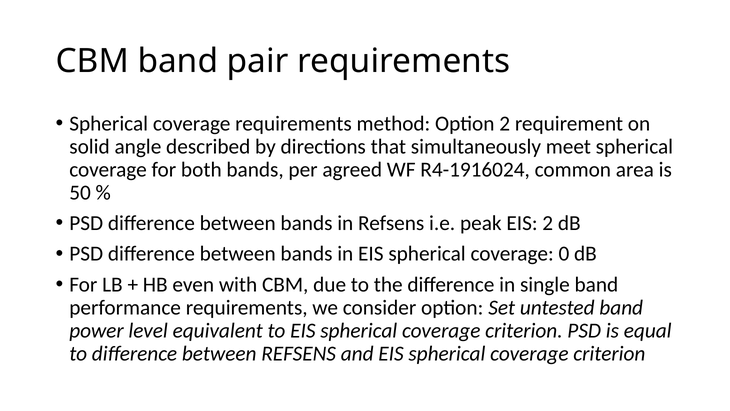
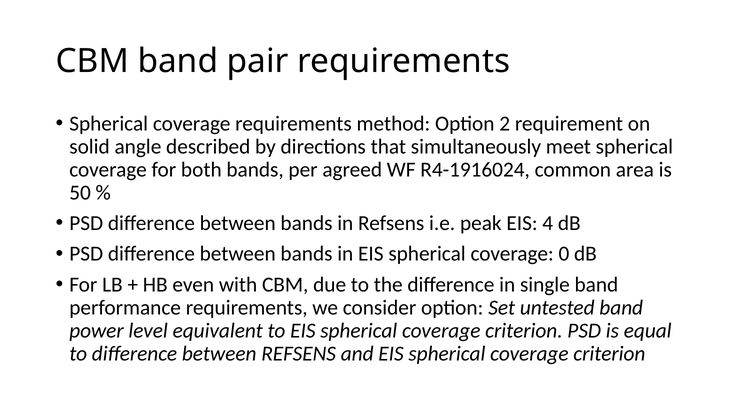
EIS 2: 2 -> 4 (548, 223)
